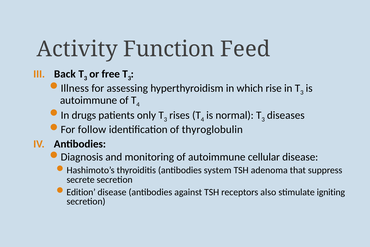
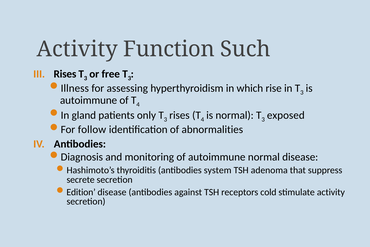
Feed: Feed -> Such (245, 49)
Back: Back -> Rises (65, 74)
drugs: drugs -> gland (84, 115)
diseases: diseases -> exposed (286, 115)
thyroglobulin: thyroglobulin -> abnormalities (212, 129)
autoimmune cellular: cellular -> normal (264, 157)
also: also -> cold (268, 192)
stimulate igniting: igniting -> activity (331, 192)
